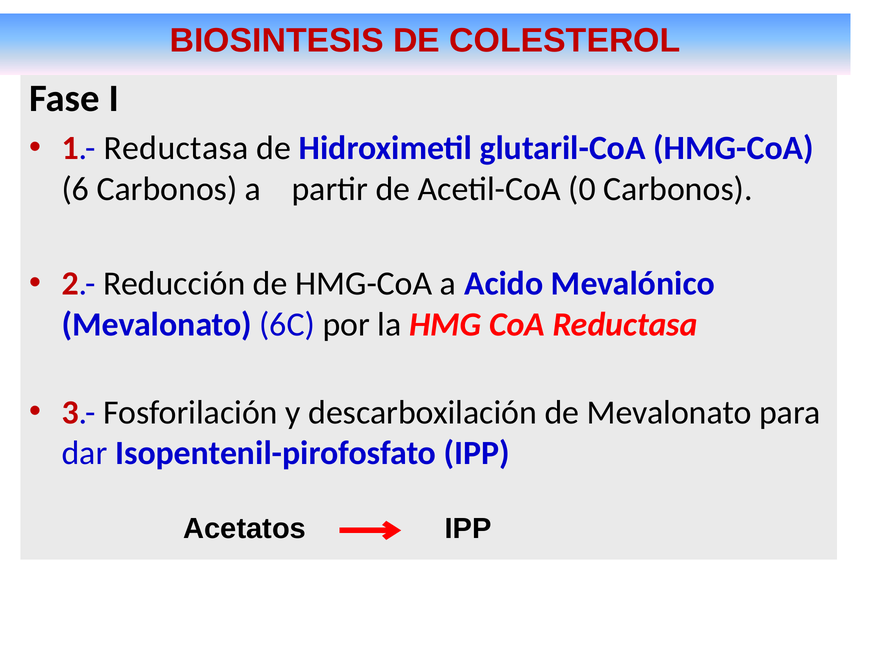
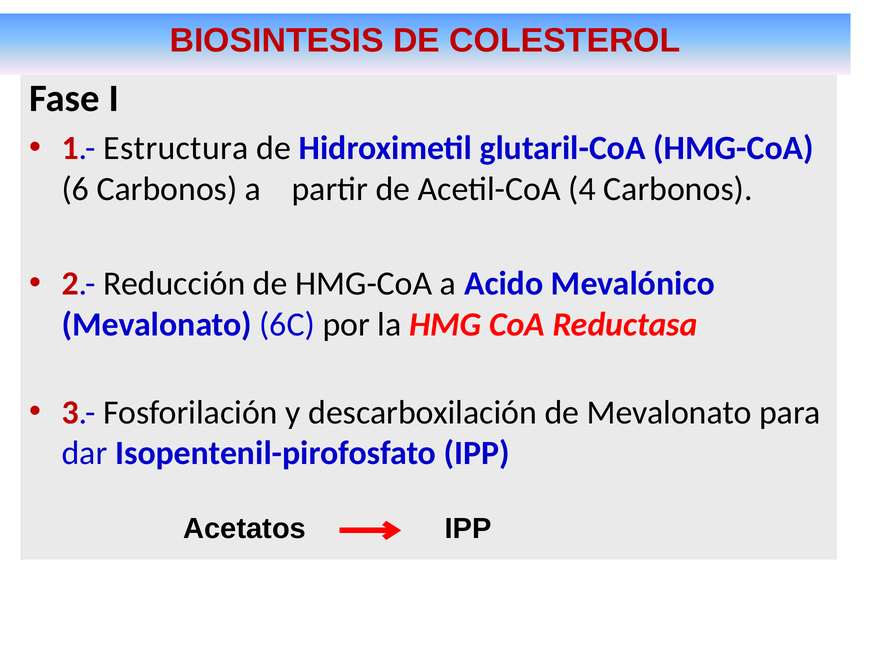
1.- Reductasa: Reductasa -> Estructura (176, 148)
0: 0 -> 4 (582, 189)
